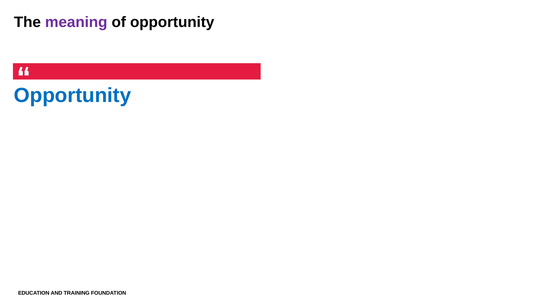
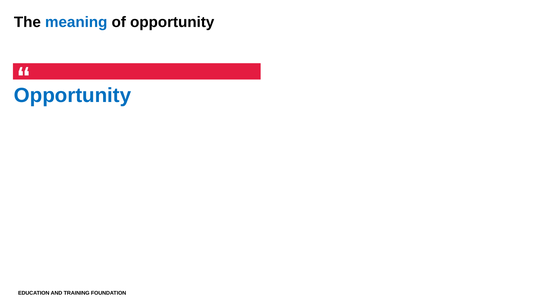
meaning colour: purple -> blue (76, 22)
